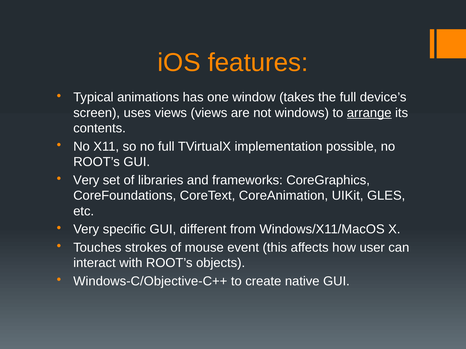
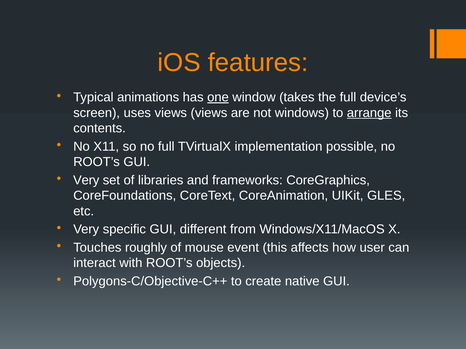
one underline: none -> present (218, 97)
strokes: strokes -> roughly (146, 248)
Windows-C/Objective-C++: Windows-C/Objective-C++ -> Polygons-C/Objective-C++ (150, 282)
